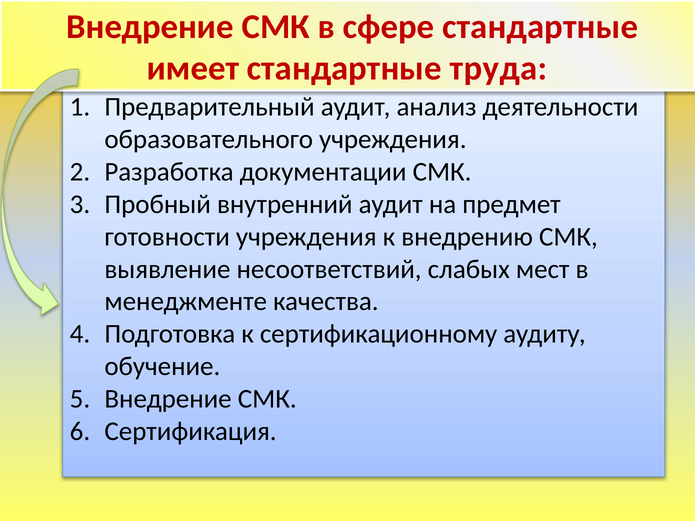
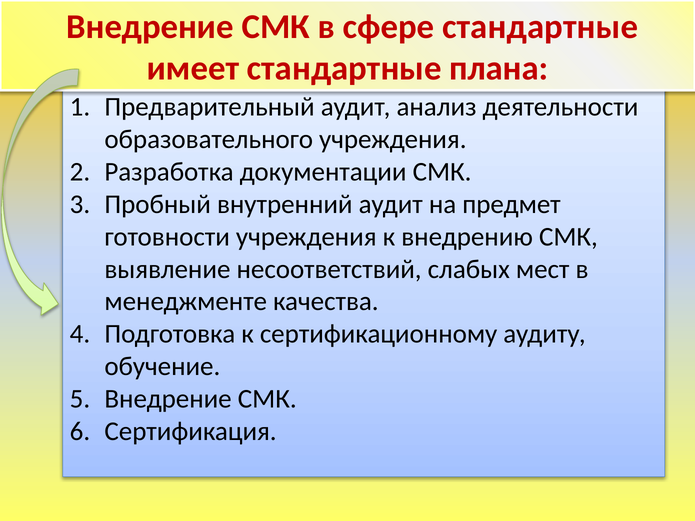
труда: труда -> плана (499, 68)
